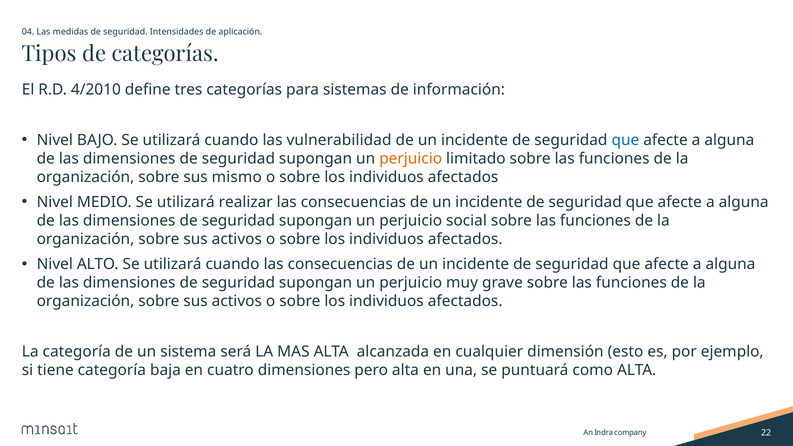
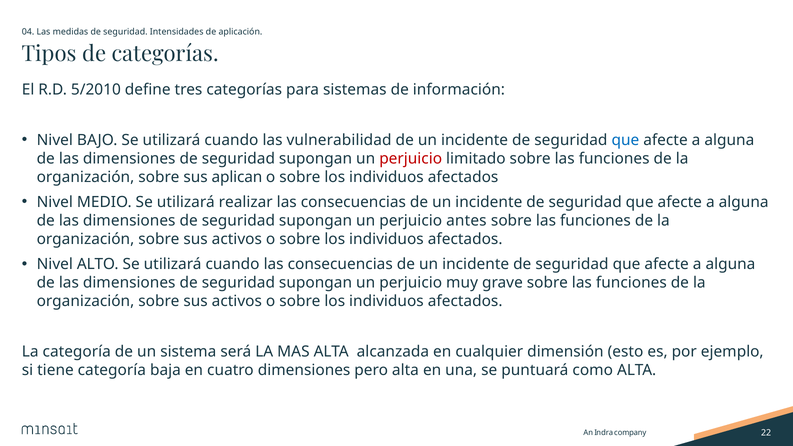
4/2010: 4/2010 -> 5/2010 (96, 90)
perjuicio colour: orange -> red (411, 158)
mismo: mismo -> aplican (237, 177)
social: social -> antes (466, 221)
